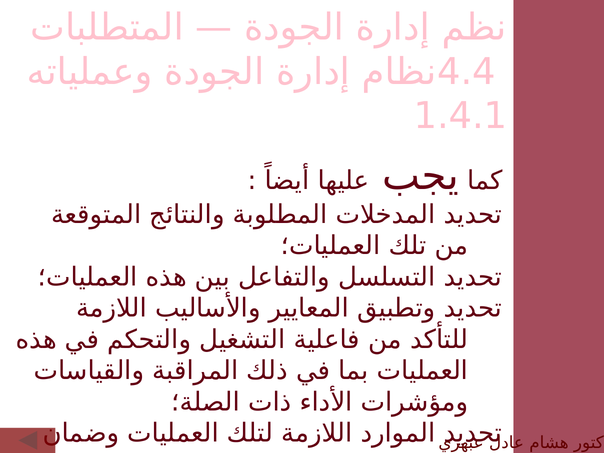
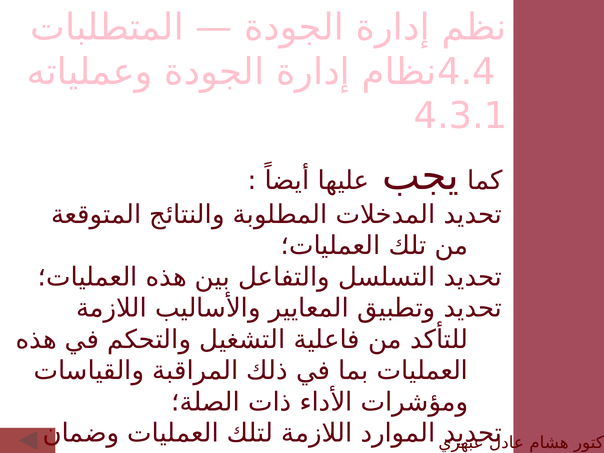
1.4.1: 1.4.1 -> 4.3.1 (460, 116)
